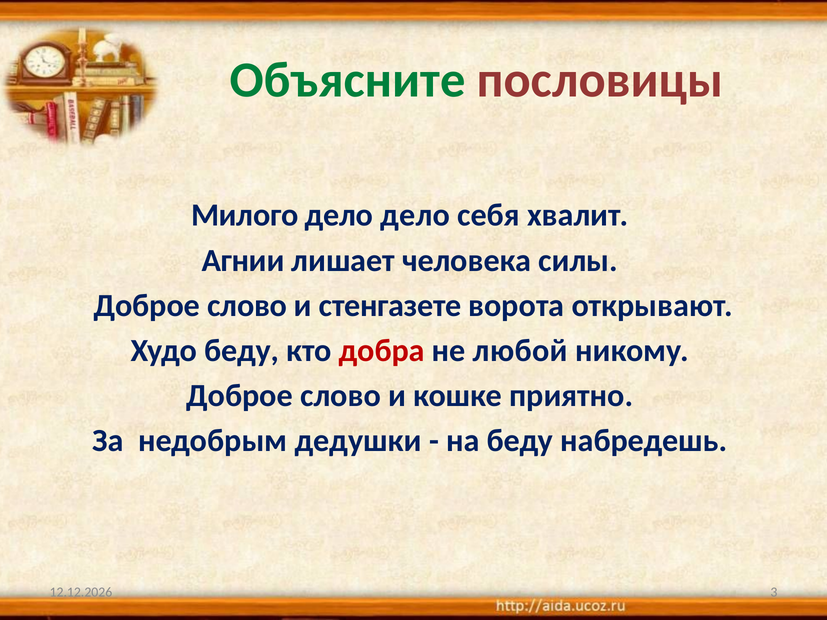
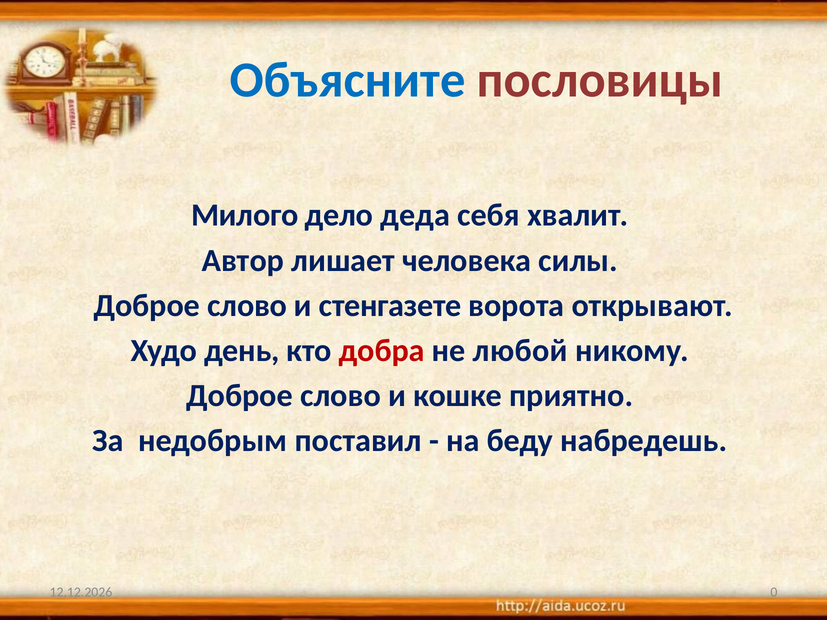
Объясните colour: green -> blue (348, 80)
дело дело: дело -> деда (415, 215)
Агнии: Агнии -> Автор (243, 261)
Худо беду: беду -> день (242, 351)
дедушки: дедушки -> поставил (358, 441)
3: 3 -> 0 (774, 592)
